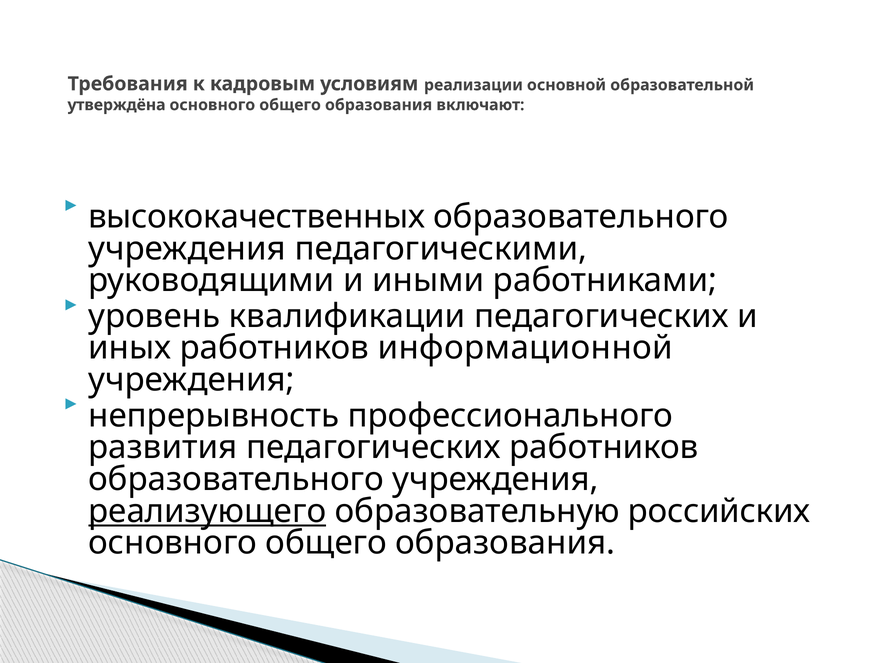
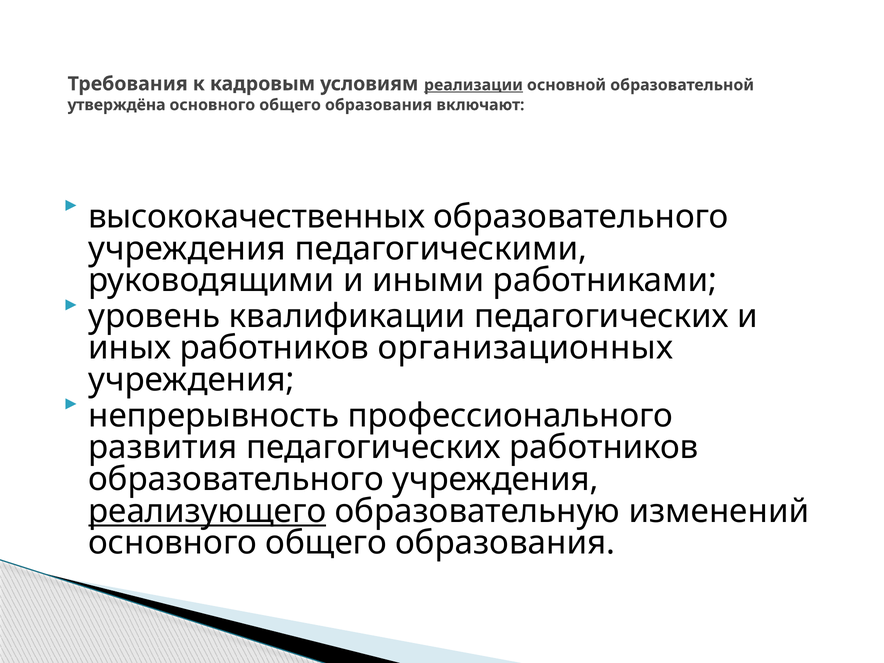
реализации underline: none -> present (473, 85)
информационной: информационной -> организационных (525, 348)
российских: российских -> изменений (719, 511)
